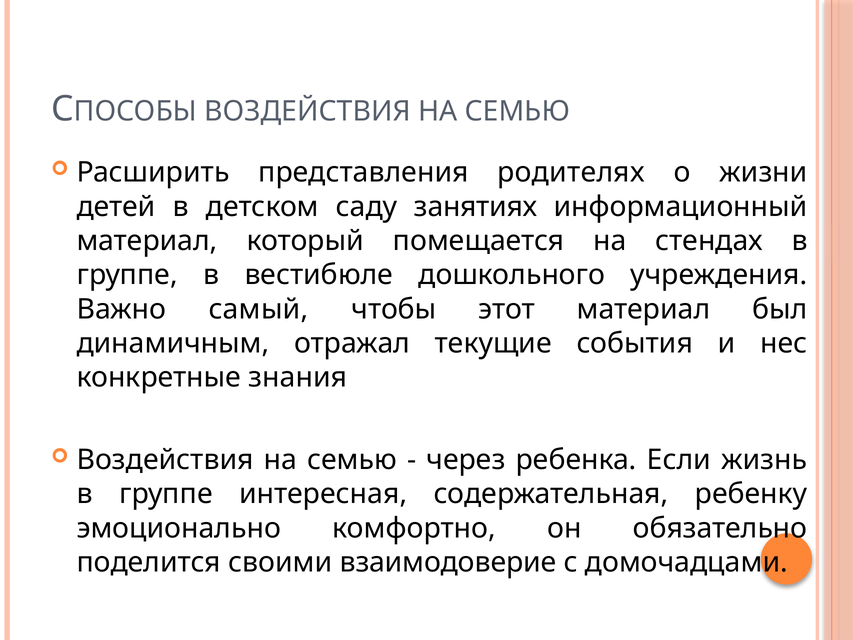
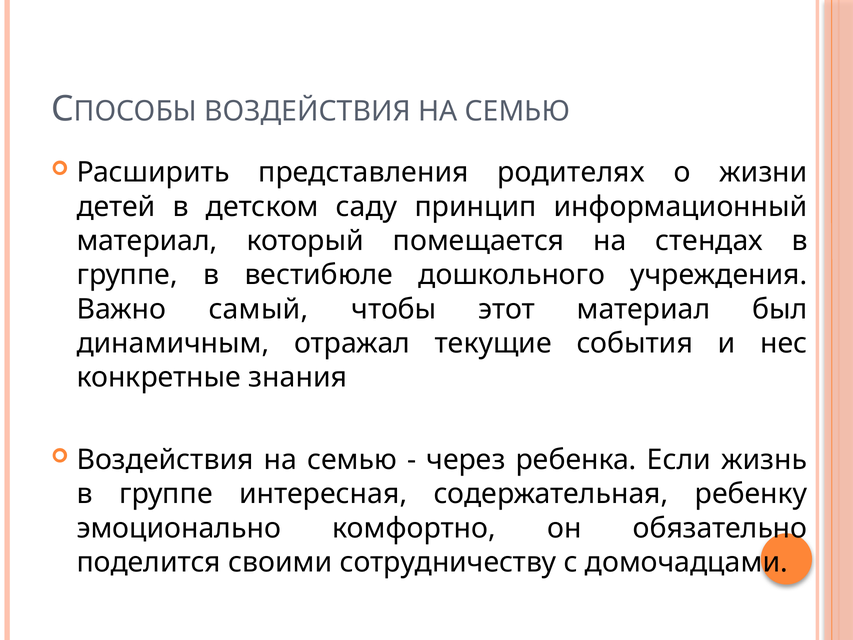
занятиях: занятиях -> принцип (476, 207)
взаимодоверие: взаимодоверие -> сотрудничеству (448, 562)
